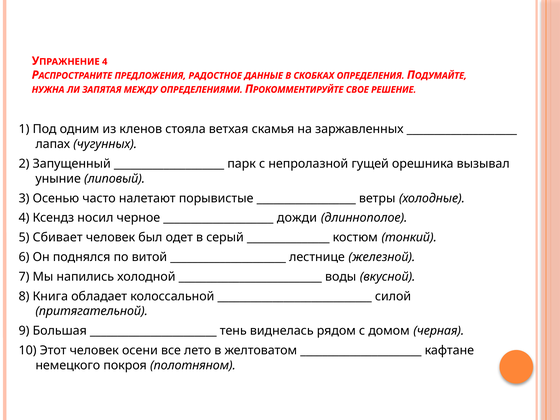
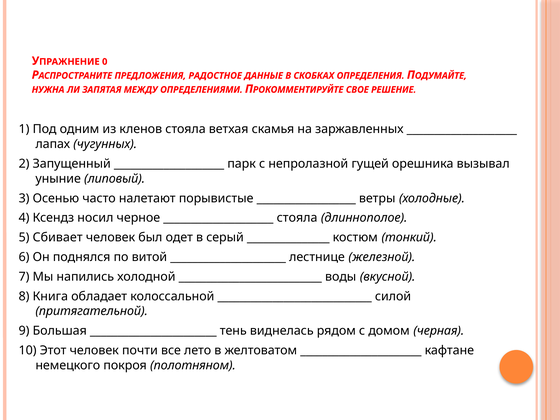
УПРАЖНЕНИЕ 4: 4 -> 0 (105, 62)
дожди: дожди -> стояла (297, 218)
осени: осени -> почти (140, 350)
